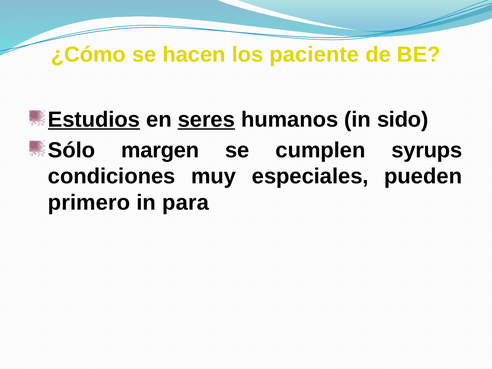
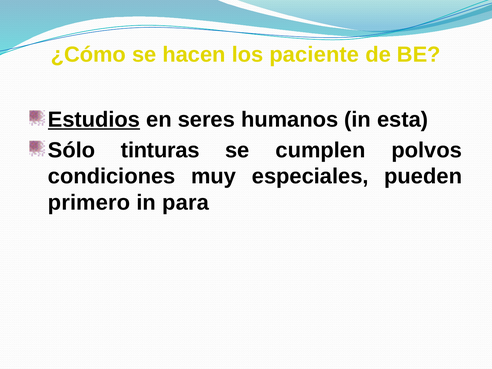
seres underline: present -> none (206, 120)
sido: sido -> esta (403, 120)
margen: margen -> tinturas (160, 150)
syrups: syrups -> polvos (427, 150)
